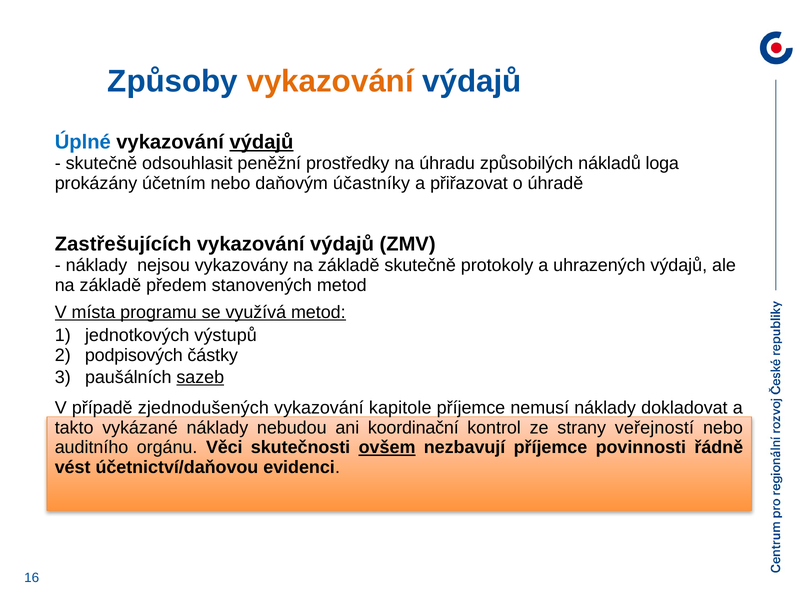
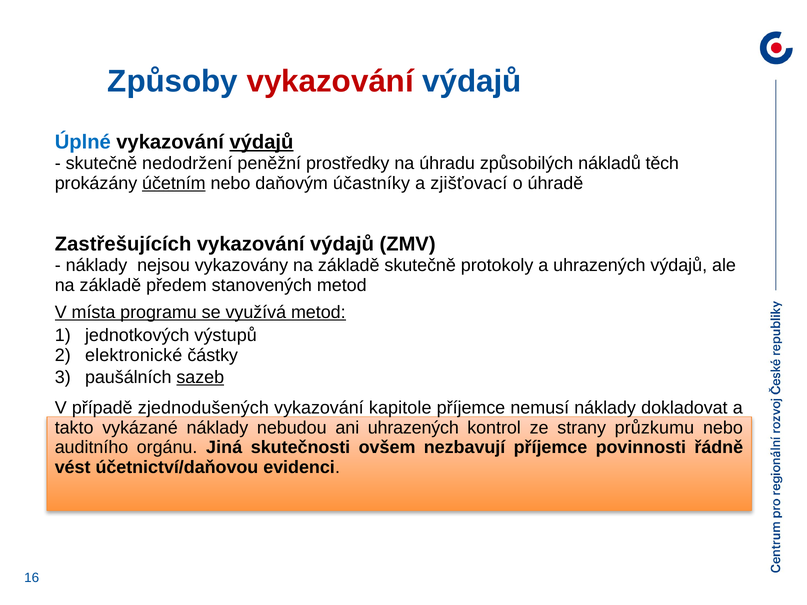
vykazování colour: orange -> red (330, 82)
odsouhlasit: odsouhlasit -> nedodržení (187, 163)
loga: loga -> těch (662, 163)
účetním underline: none -> present (174, 183)
přiřazovat: přiřazovat -> zjišťovací (469, 183)
podpisových: podpisových -> elektronické (134, 355)
ani koordinační: koordinační -> uhrazených (413, 428)
veřejností: veřejností -> průzkumu (654, 428)
Věci: Věci -> Jiná (224, 448)
ovšem underline: present -> none (387, 448)
